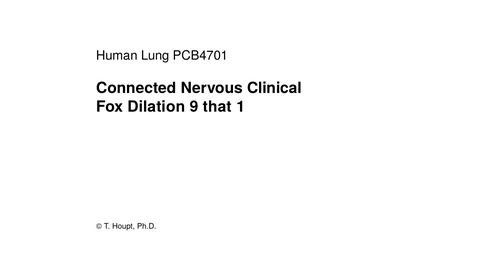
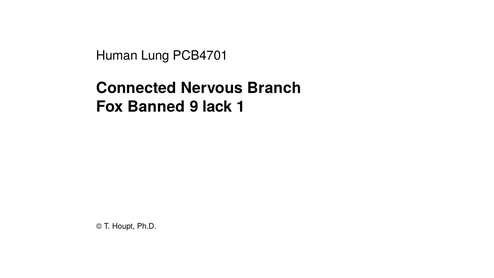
Clinical: Clinical -> Branch (274, 88)
Dilation: Dilation -> Banned (156, 107)
that: that -> lack (217, 107)
